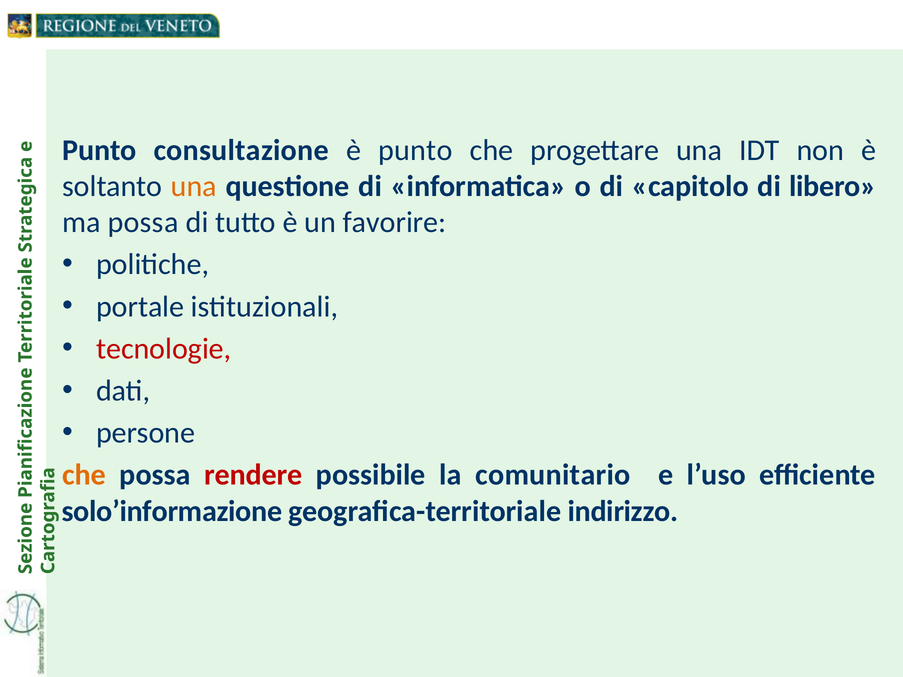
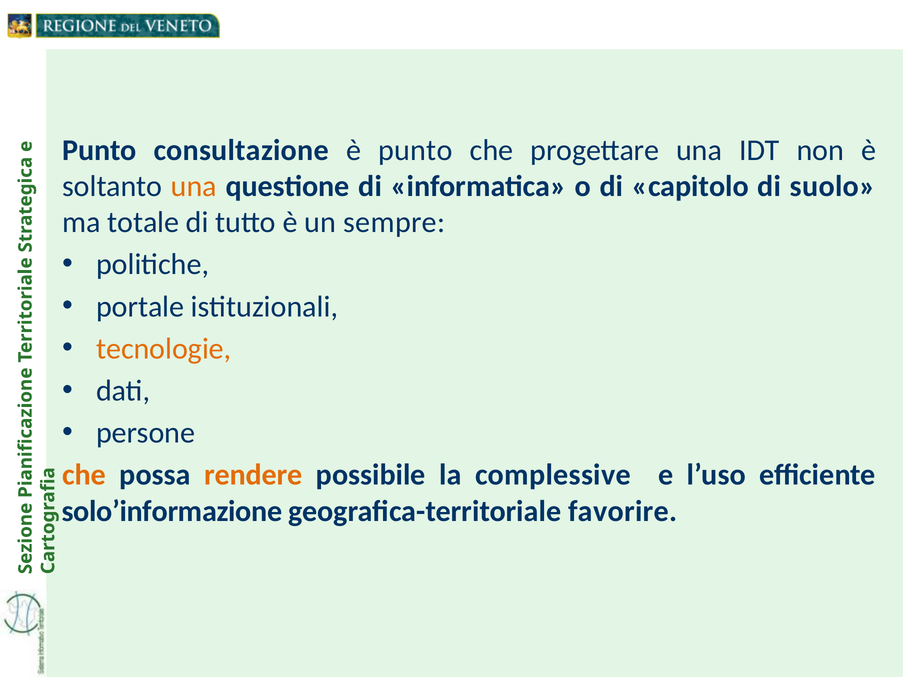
libero: libero -> suolo (833, 186)
ma possa: possa -> totale (143, 222)
favorire: favorire -> sempre (394, 222)
tecnologie colour: red -> orange (164, 349)
rendere colour: red -> orange (253, 475)
comunitario: comunitario -> complessive (553, 475)
indirizzo: indirizzo -> favorire (623, 511)
